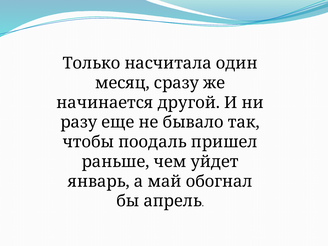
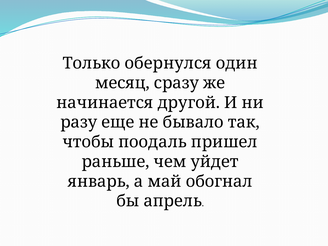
насчитала: насчитала -> обернулся (168, 63)
